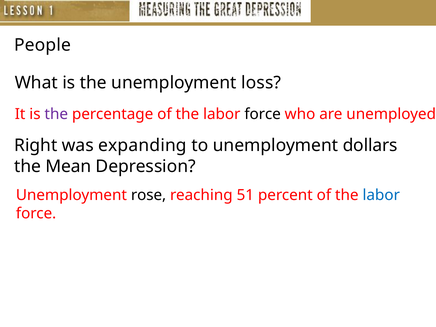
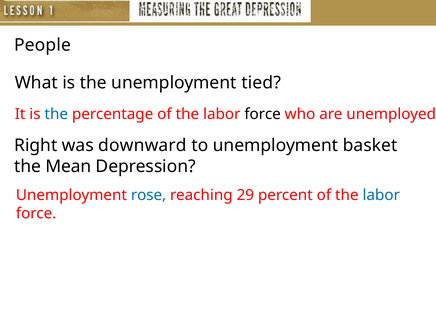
loss: loss -> tied (261, 83)
the colour: purple -> blue (56, 114)
expanding: expanding -> downward (142, 145)
dollars: dollars -> basket (370, 145)
rose colour: black -> blue (149, 195)
51: 51 -> 29 (245, 195)
